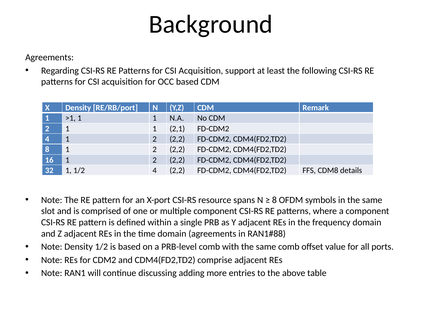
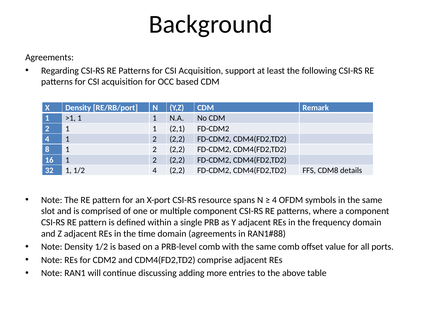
8: 8 -> 4 (274, 200)
